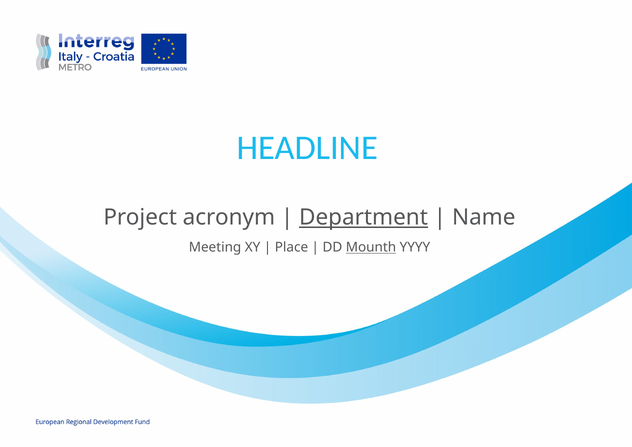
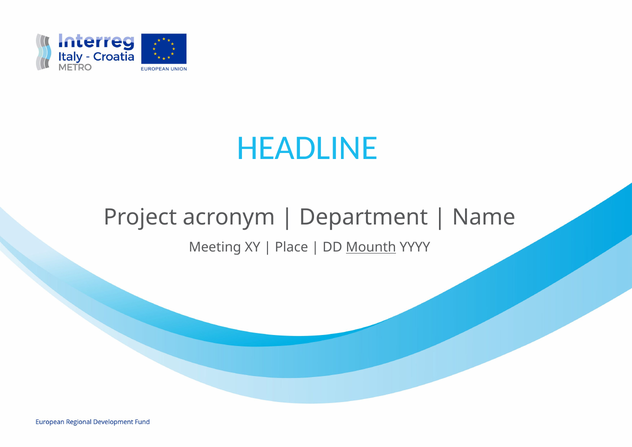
Department underline: present -> none (364, 217)
